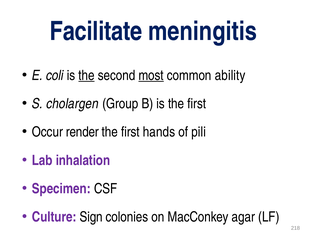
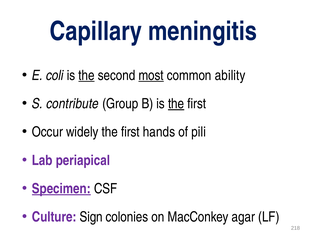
Facilitate: Facilitate -> Capillary (96, 31)
cholargen: cholargen -> contribute (72, 104)
the underline: none -> present (176, 104)
render: render -> widely (82, 132)
inhalation: inhalation -> periapical (83, 160)
Specimen underline: none -> present (61, 189)
